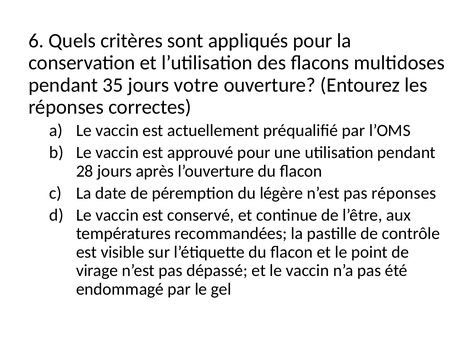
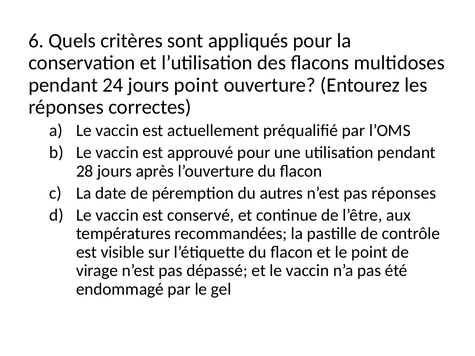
35: 35 -> 24 (113, 85)
jours votre: votre -> point (196, 85)
légère: légère -> autres (281, 193)
